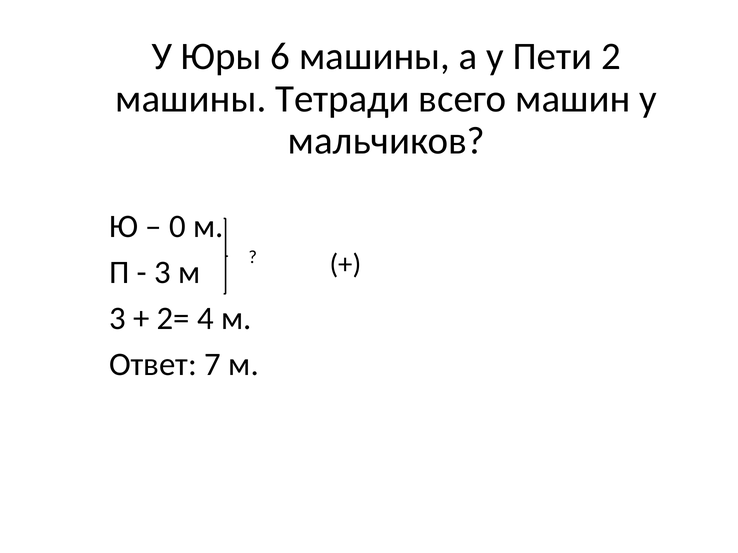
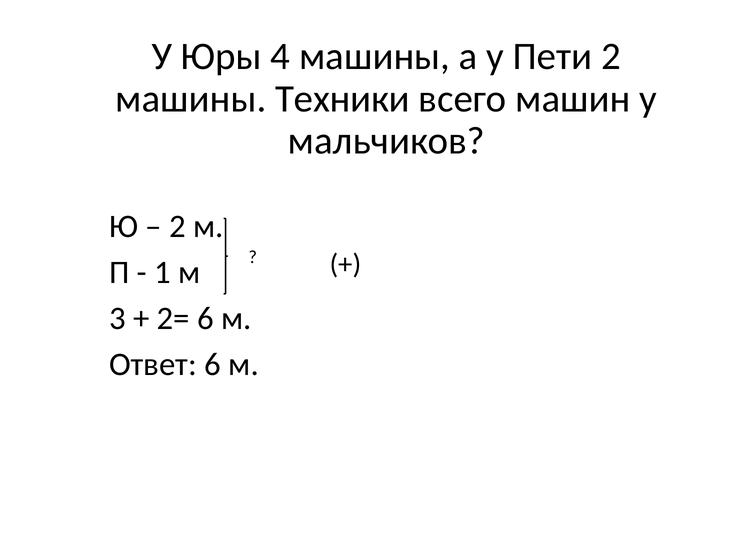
6: 6 -> 4 (280, 57)
Тетради: Тетради -> Техники (343, 99)
0: 0 -> 2 (177, 227)
3: 3 -> 1 (163, 273)
2= 4: 4 -> 6 (205, 319)
Ответ 7: 7 -> 6 (213, 365)
